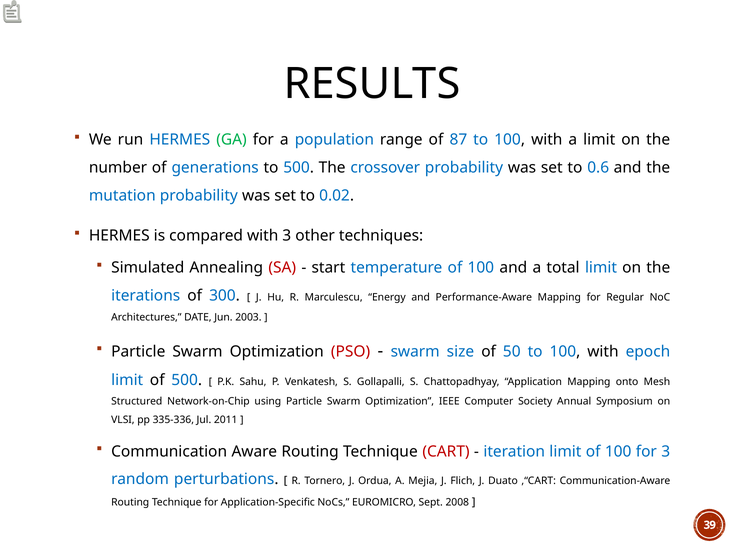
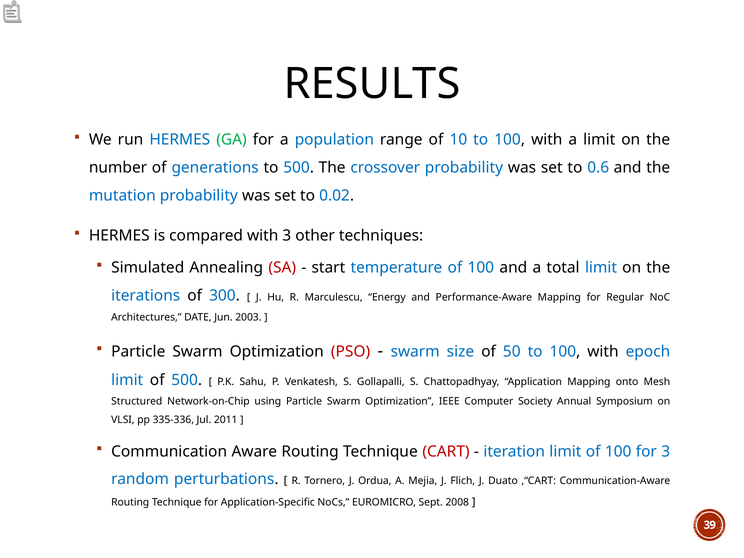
87: 87 -> 10 (458, 140)
